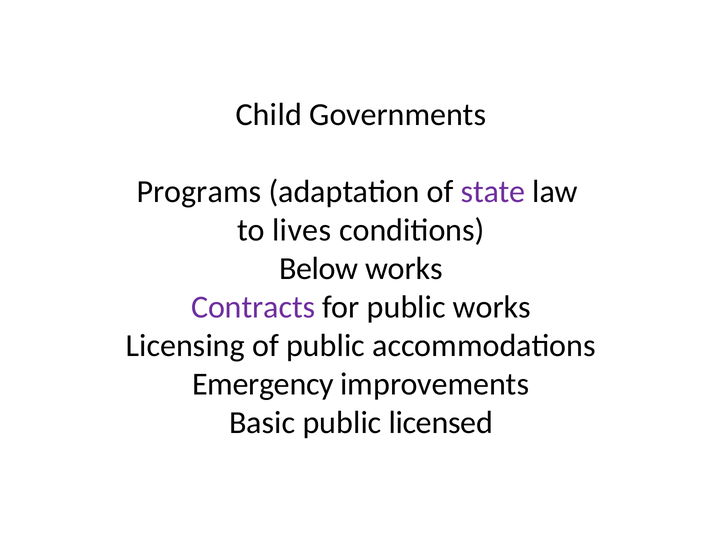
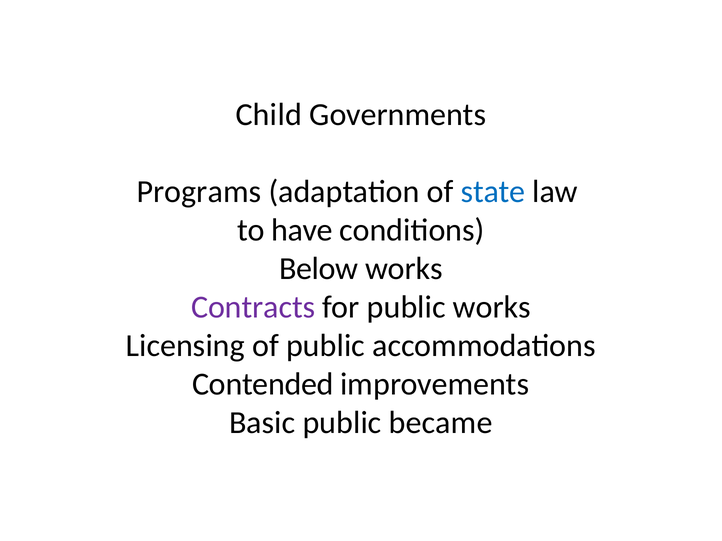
state colour: purple -> blue (493, 192)
lives: lives -> have (302, 230)
Emergency: Emergency -> Contended (263, 384)
licensed: licensed -> became (441, 423)
